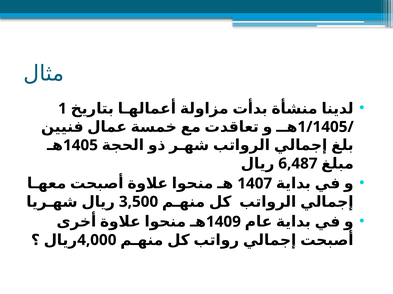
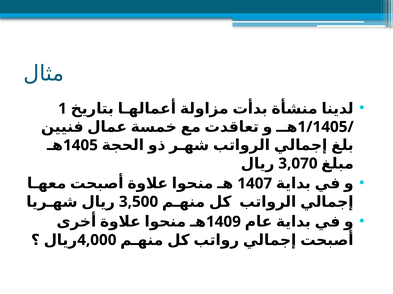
6,487: 6,487 -> 3,070 (298, 164)
